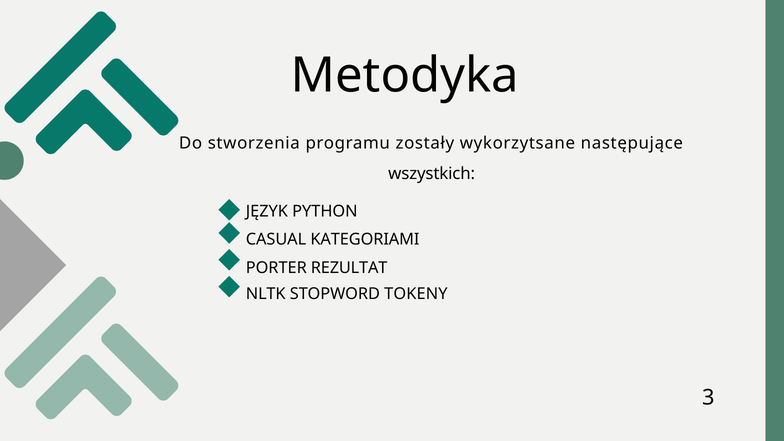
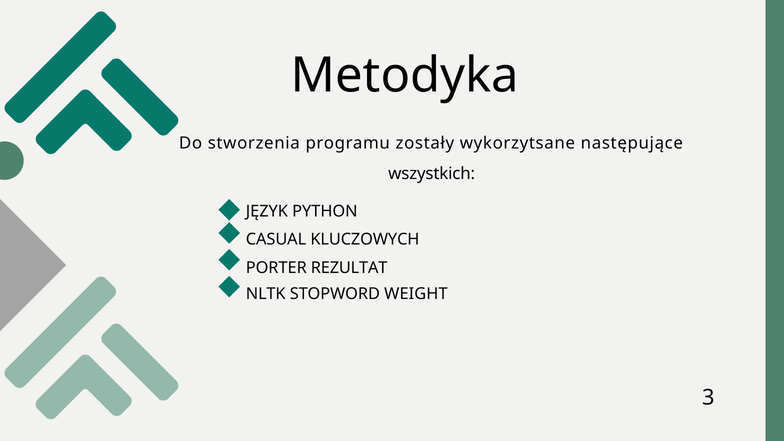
KATEGORIAMI: KATEGORIAMI -> KLUCZOWYCH (365, 239)
TOKENY: TOKENY -> WEIGHT (416, 294)
